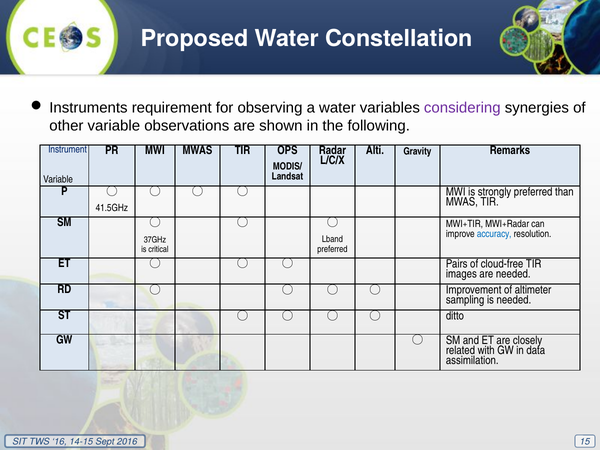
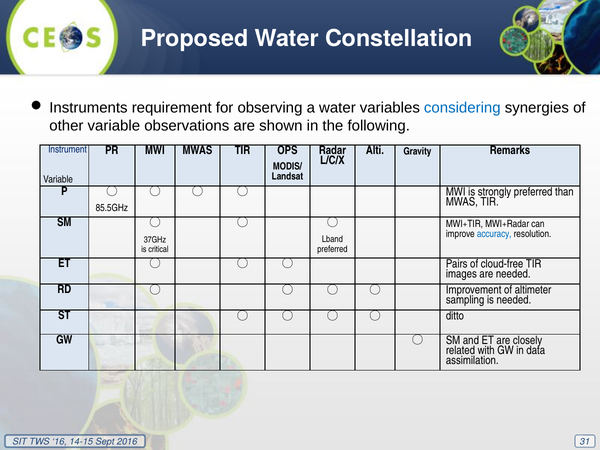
considering colour: purple -> blue (462, 108)
41.5GHz: 41.5GHz -> 85.5GHz (112, 208)
15: 15 -> 31 (585, 442)
